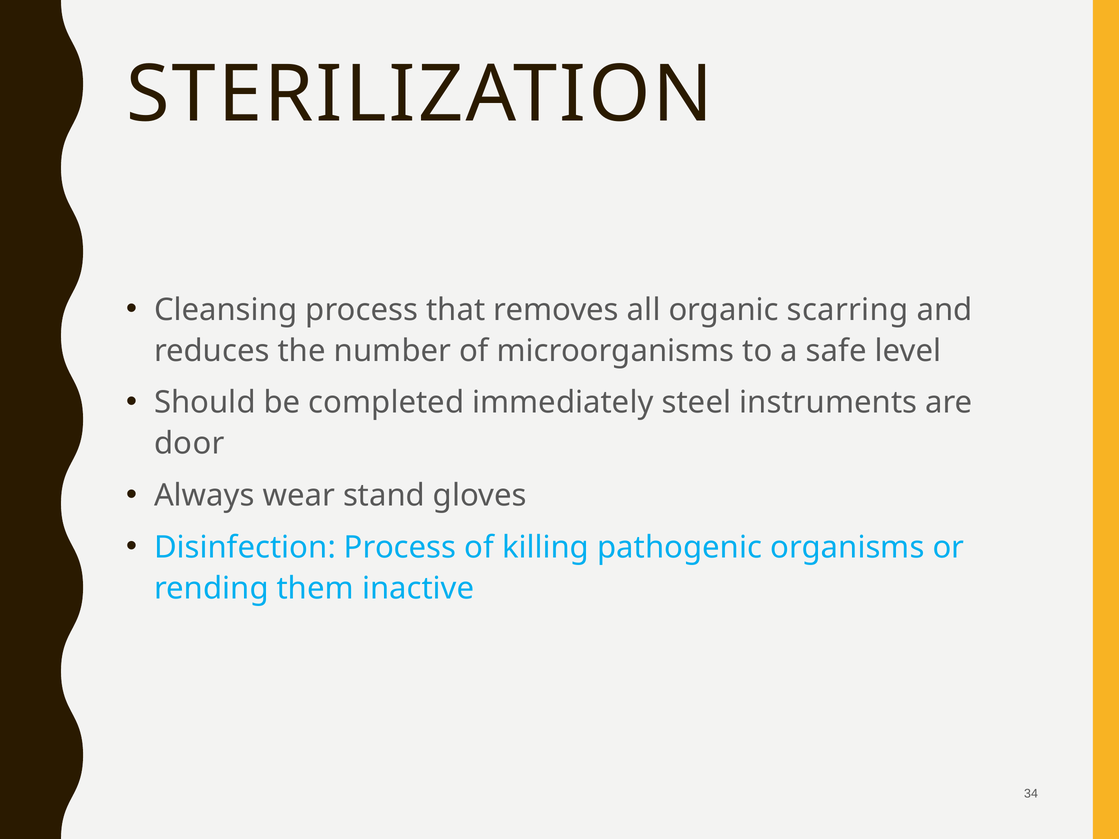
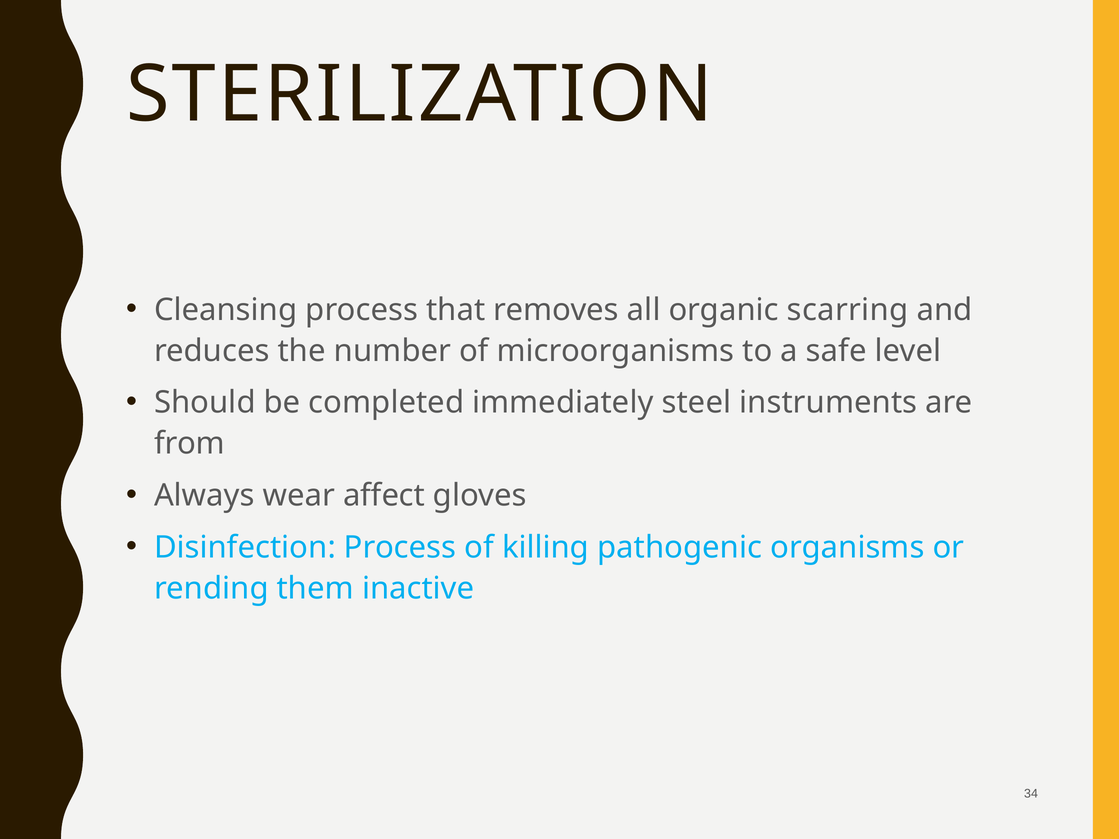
door: door -> from (190, 444)
stand: stand -> affect (384, 496)
